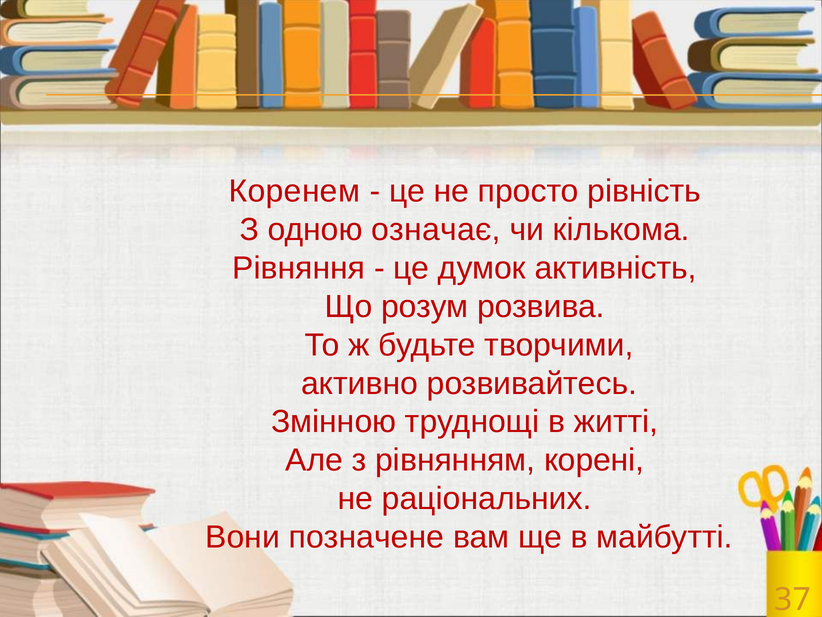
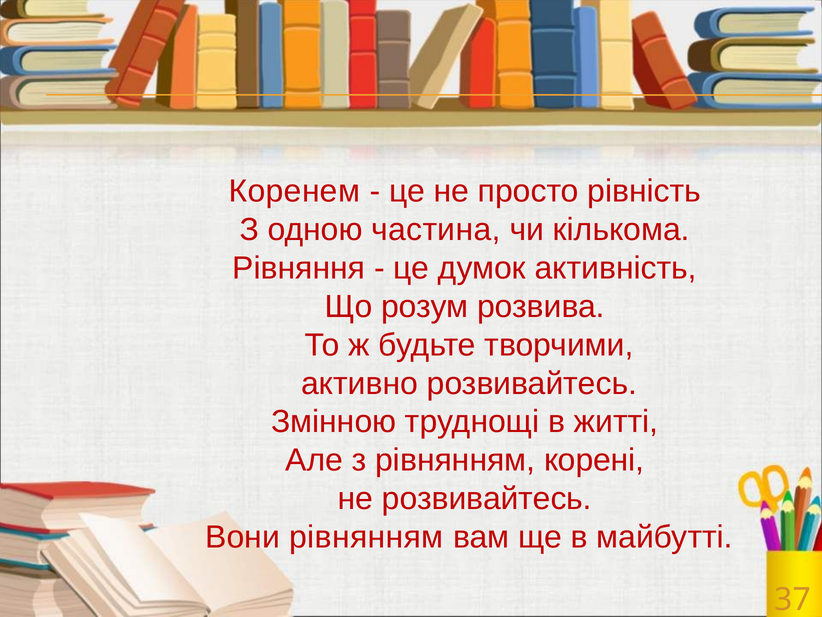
означає: означає -> частина (436, 230)
не раціональних: раціональних -> розвивайтесь (487, 498)
Вони позначене: позначене -> рівнянням (366, 537)
